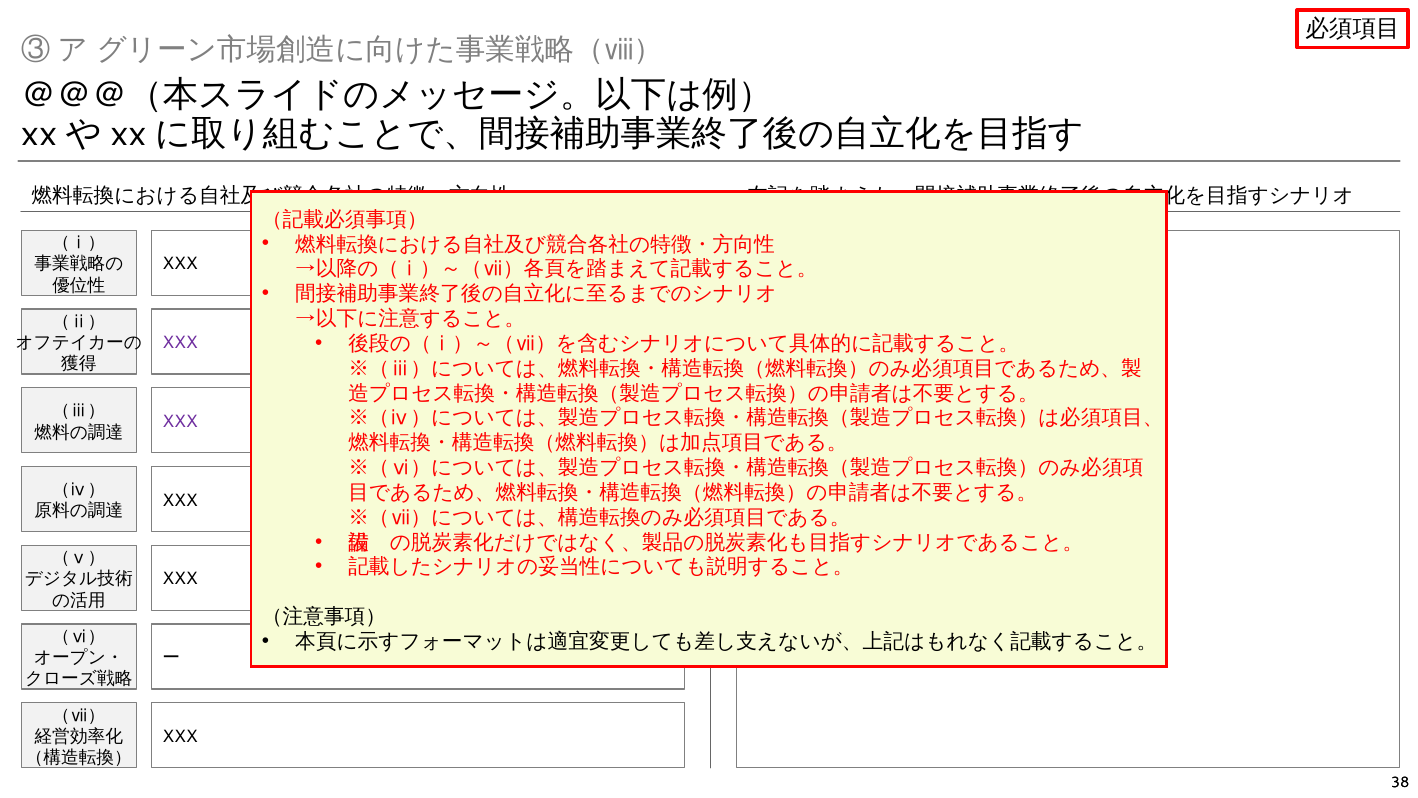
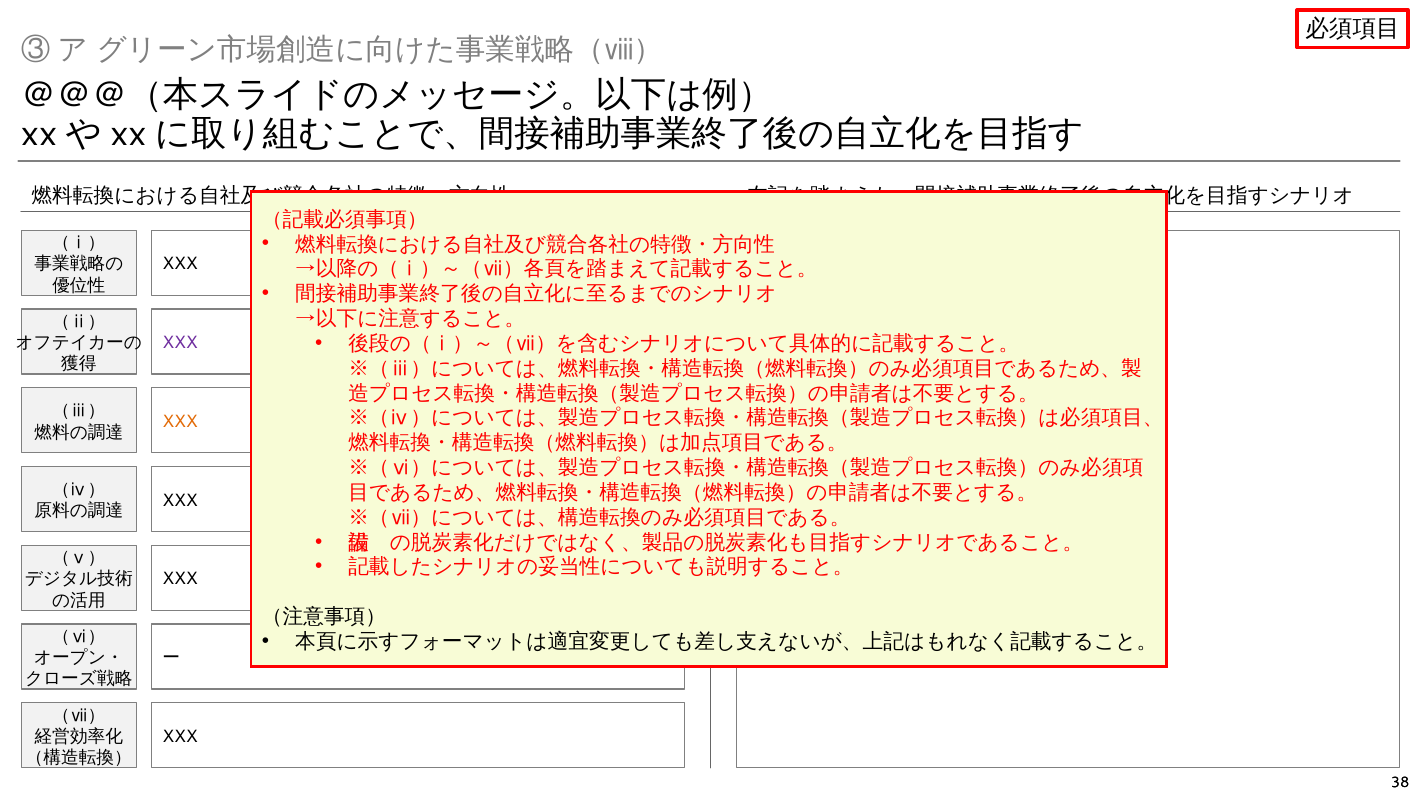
XXX colour: purple -> orange (180, 421)
